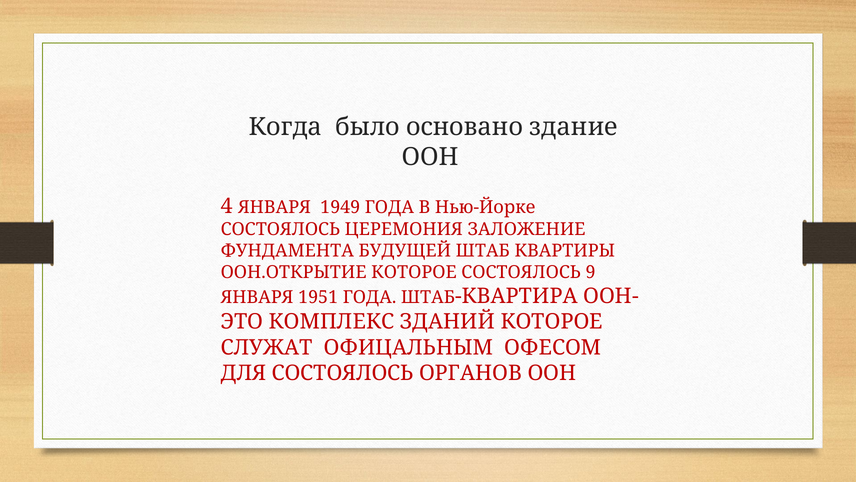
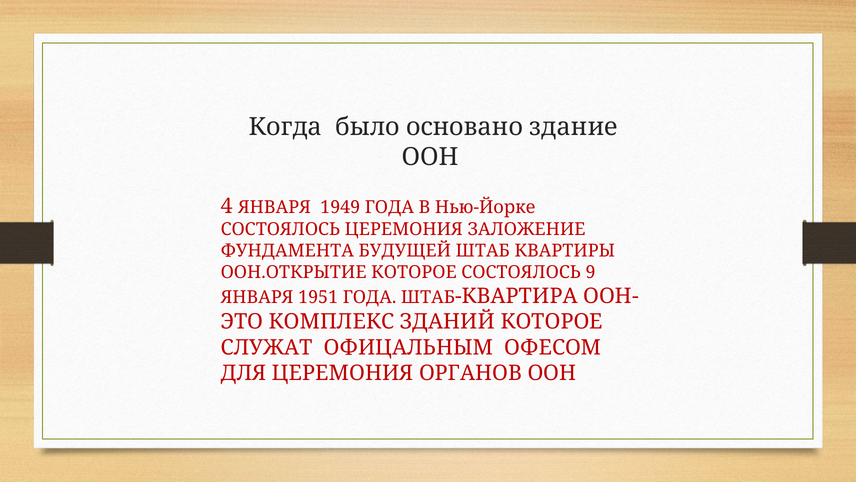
ДЛЯ СОСТОЯЛОСЬ: СОСТОЯЛОСЬ -> ЦЕРЕМОНИЯ (343, 373)
